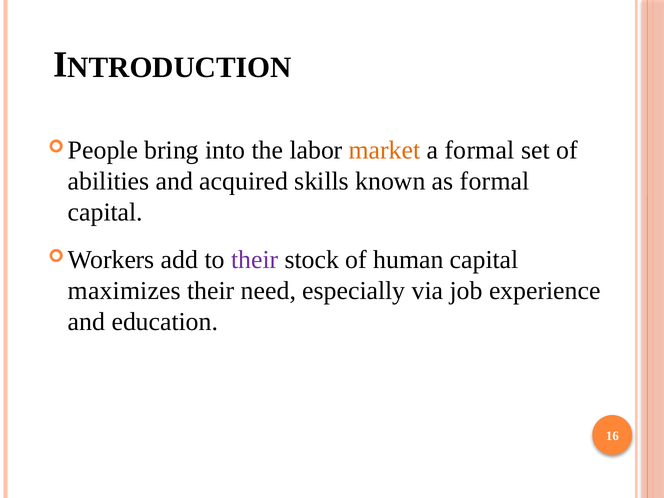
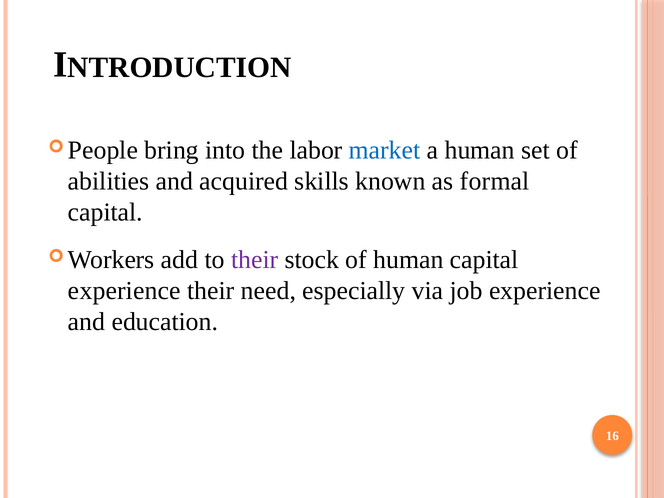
market colour: orange -> blue (385, 150)
a formal: formal -> human (480, 150)
maximizes: maximizes -> experience (124, 291)
